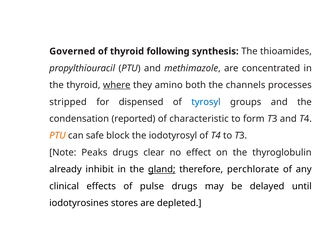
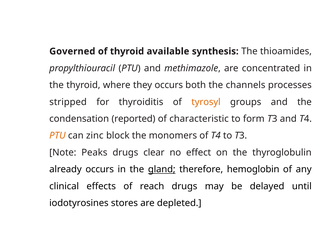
following: following -> available (168, 51)
where underline: present -> none (117, 85)
they amino: amino -> occurs (169, 85)
dispensed: dispensed -> thyroiditis (141, 102)
tyrosyl colour: blue -> orange (206, 102)
safe: safe -> zinc (95, 136)
iodotyrosyl: iodotyrosyl -> monomers (173, 136)
already inhibit: inhibit -> occurs (100, 169)
perchlorate: perchlorate -> hemoglobin (253, 169)
pulse: pulse -> reach (152, 186)
